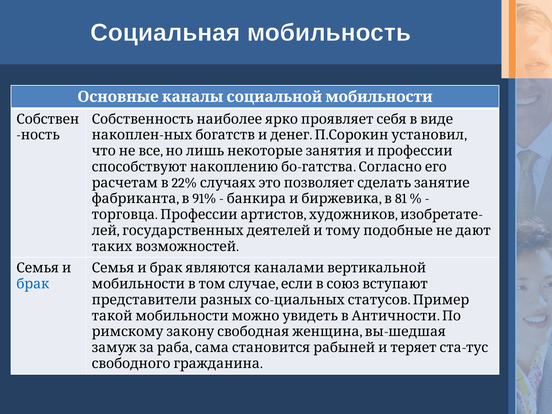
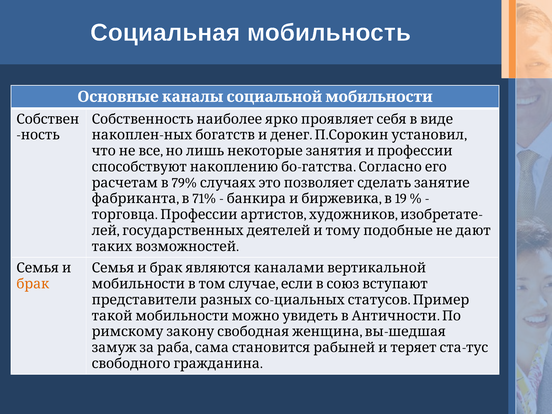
22%: 22% -> 79% (184, 183)
91%: 91% -> 71% (204, 199)
81: 81 -> 19 (401, 199)
брак colour: blue -> orange (33, 284)
